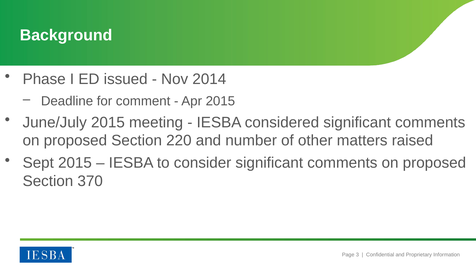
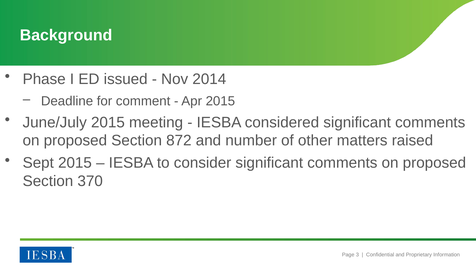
220: 220 -> 872 (179, 140)
